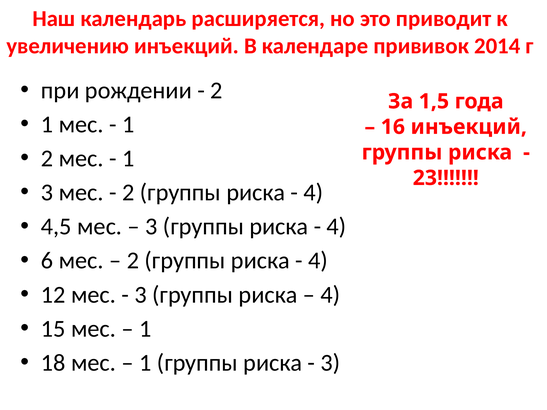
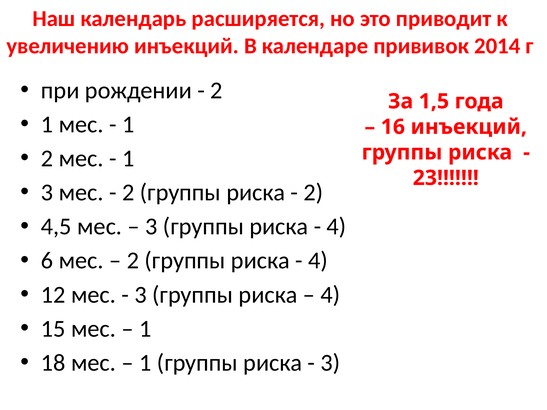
4: 4 -> 2 (313, 193)
